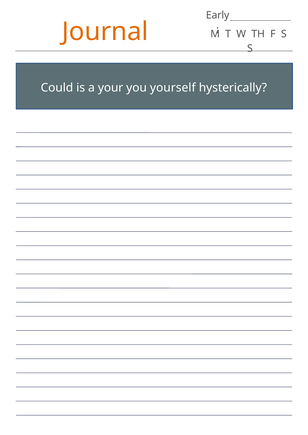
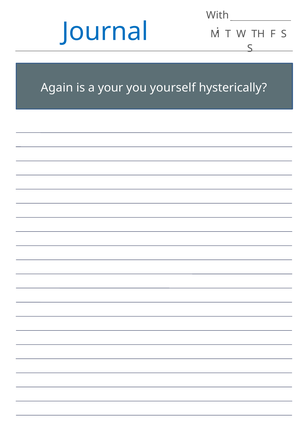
Early: Early -> With (218, 15)
Journal colour: orange -> blue (105, 32)
Could: Could -> Again (57, 88)
